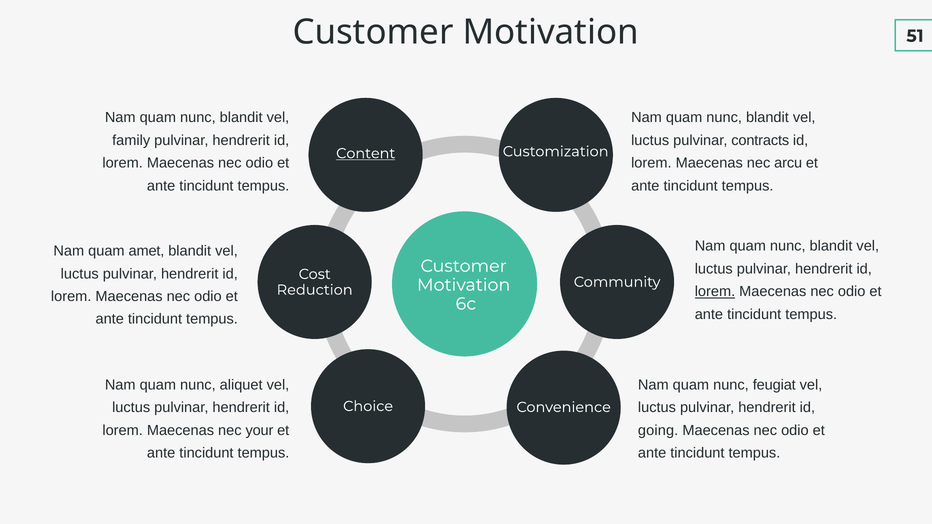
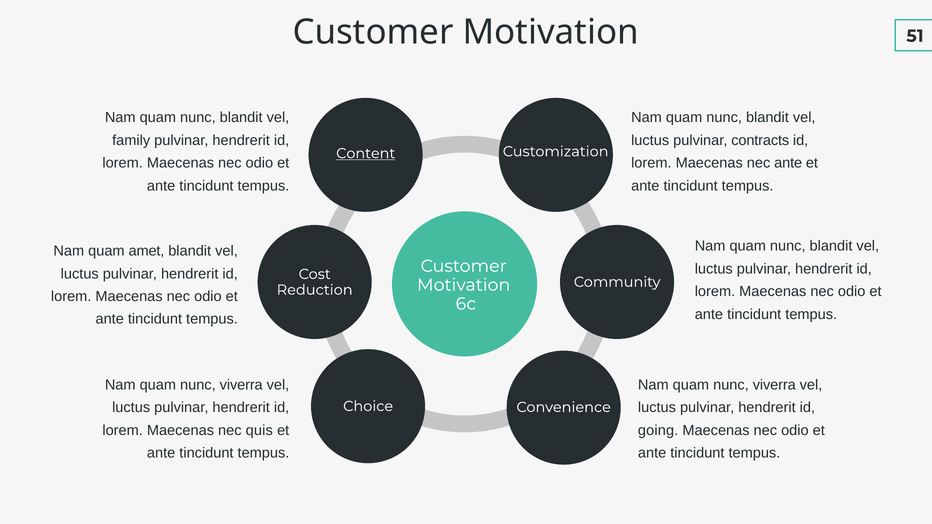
nec arcu: arcu -> ante (788, 163)
lorem underline: present -> none (715, 292)
aliquet: aliquet -> viverra (241, 385)
feugiat: feugiat -> viverra (774, 385)
your: your -> quis (259, 431)
